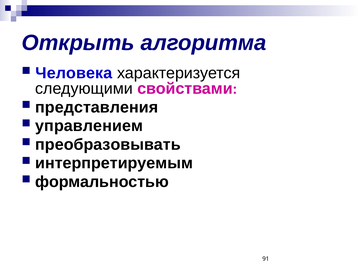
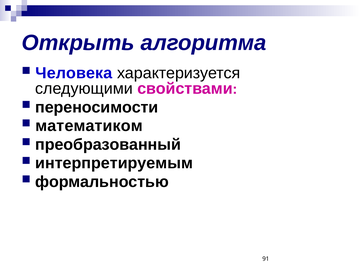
представления: представления -> переносимости (97, 107)
управлением: управлением -> математиком (89, 126)
преобразовывать: преобразовывать -> преобразованный (108, 144)
